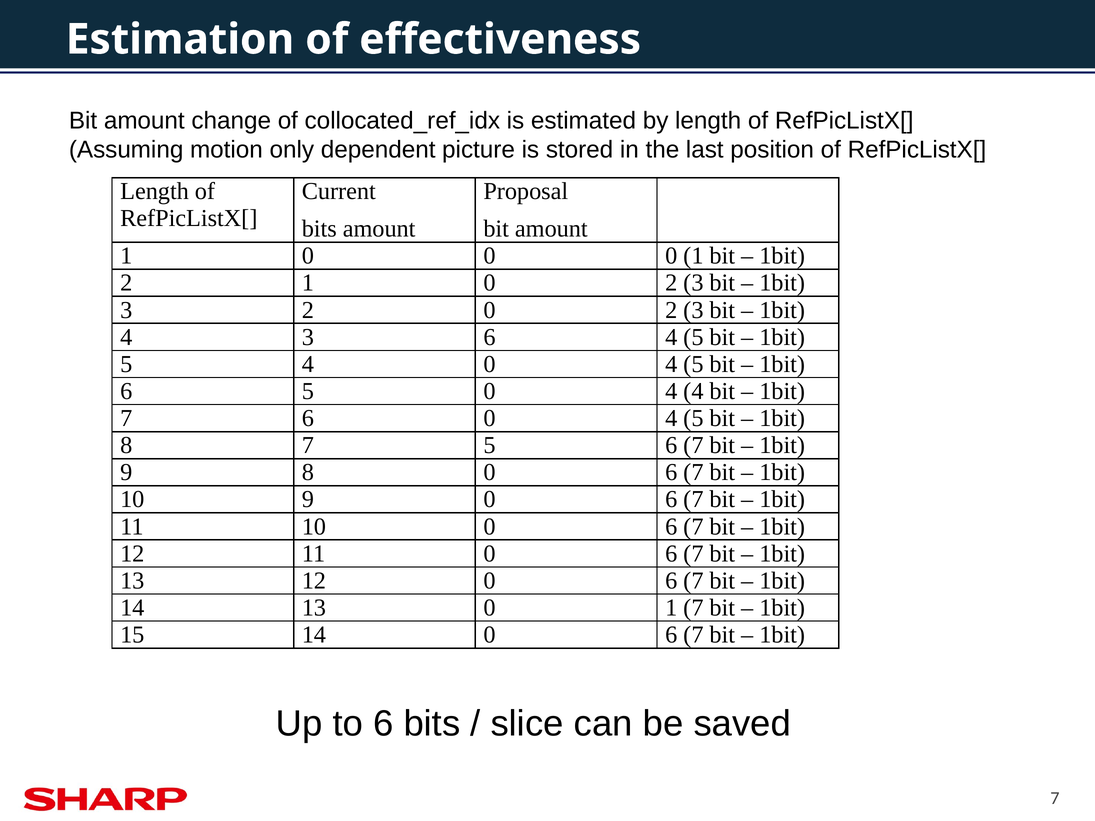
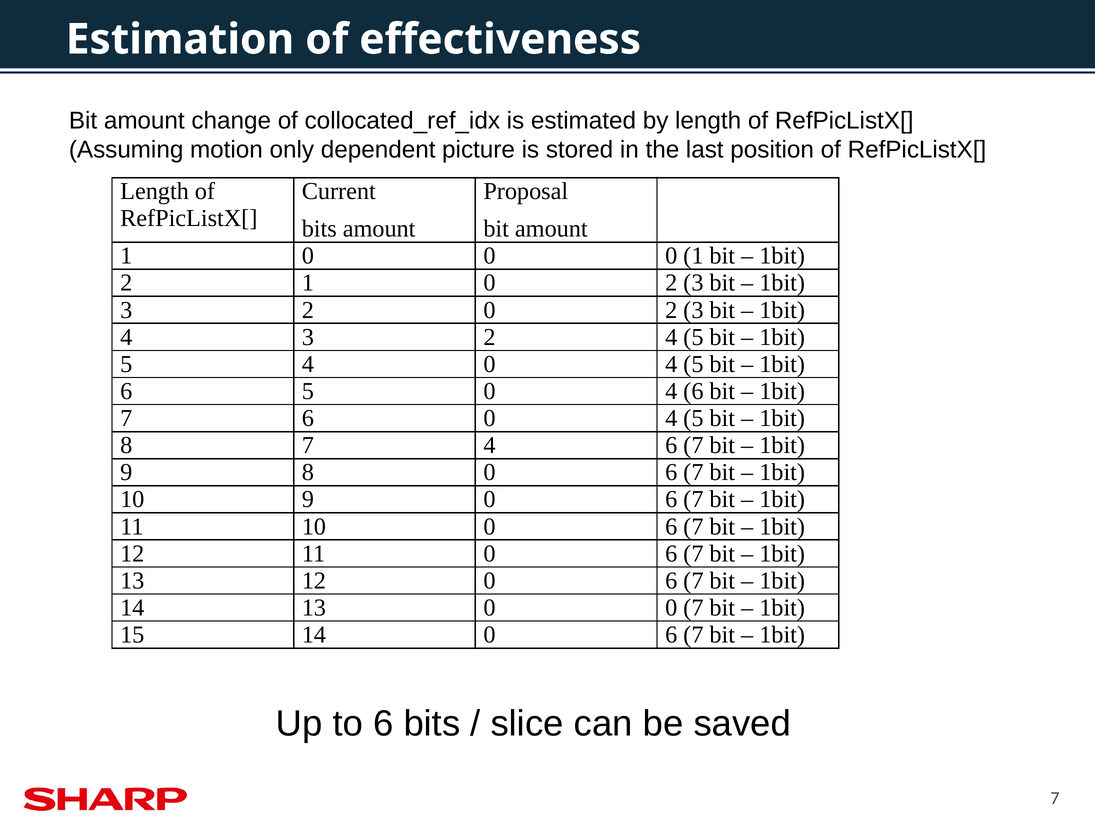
4 3 6: 6 -> 2 (490, 337)
0 4 4: 4 -> 6 (693, 391)
7 5: 5 -> 4 (490, 445)
13 0 1: 1 -> 0 (671, 608)
